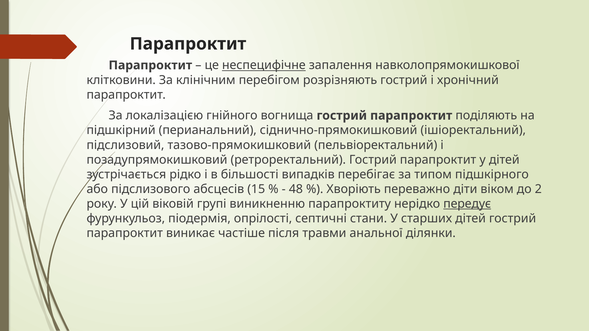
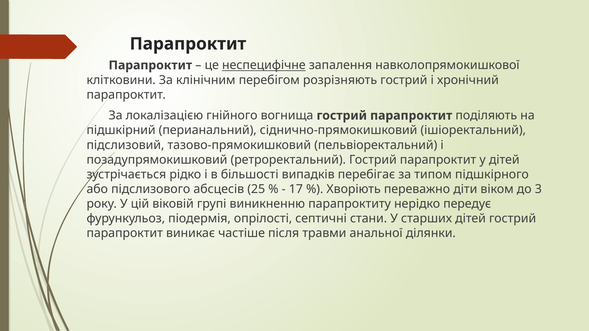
15: 15 -> 25 (256, 189)
48: 48 -> 17 (296, 189)
2: 2 -> 3 (538, 189)
передує underline: present -> none (467, 204)
